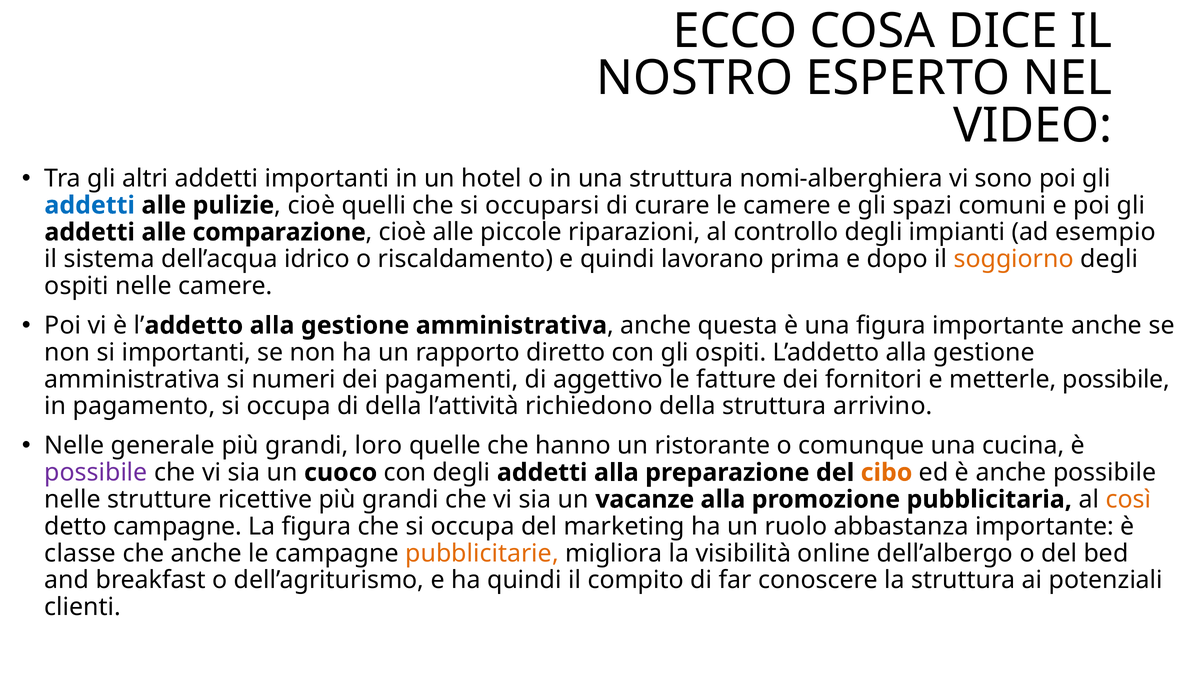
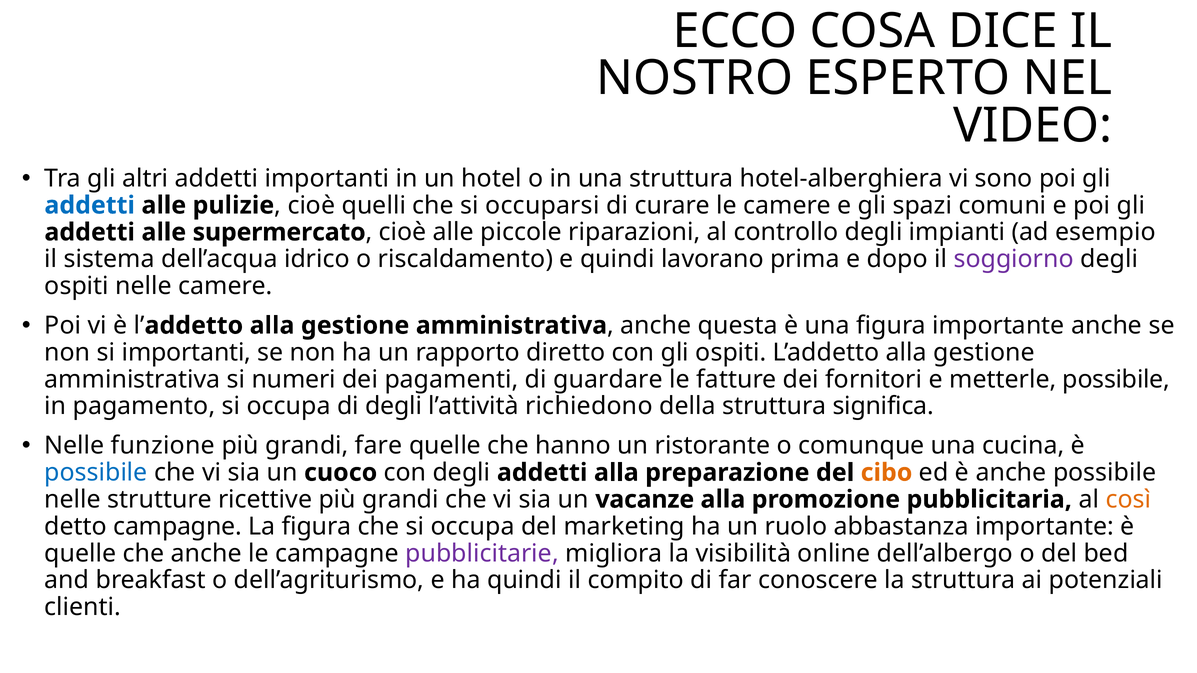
nomi-alberghiera: nomi-alberghiera -> hotel-alberghiera (841, 178)
comparazione: comparazione -> supermercato (279, 232)
soggiorno colour: orange -> purple (1014, 259)
aggettivo: aggettivo -> guardare (608, 379)
di della: della -> degli (394, 406)
arrivino: arrivino -> significa (883, 406)
generale: generale -> funzione (163, 446)
loro: loro -> fare (379, 446)
possibile colour: purple -> blue (96, 473)
classe: classe -> quelle (80, 554)
pubblicitarie colour: orange -> purple (482, 554)
